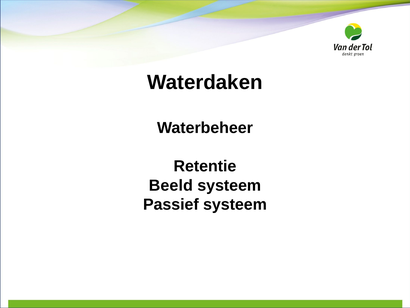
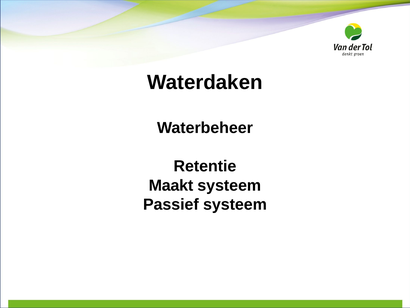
Beeld: Beeld -> Maakt (171, 185)
